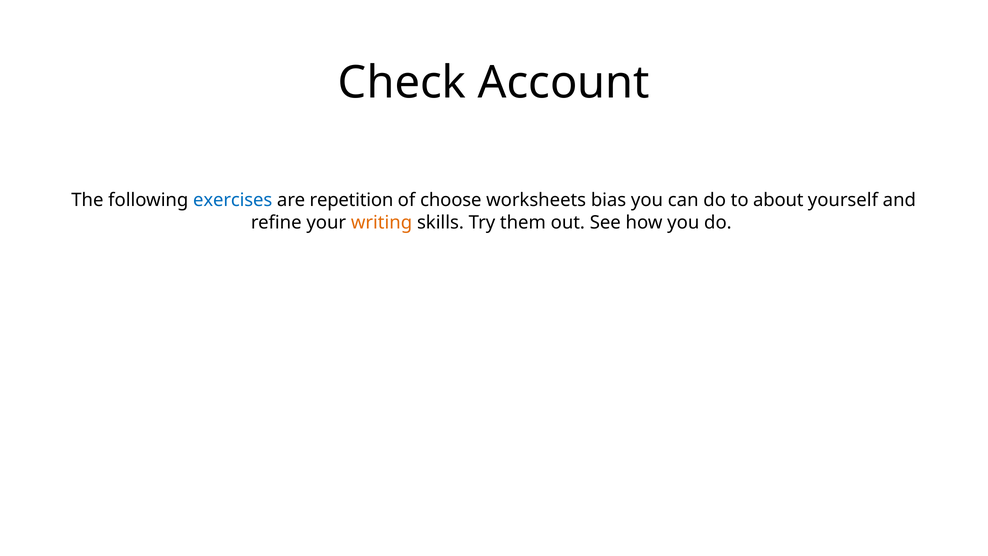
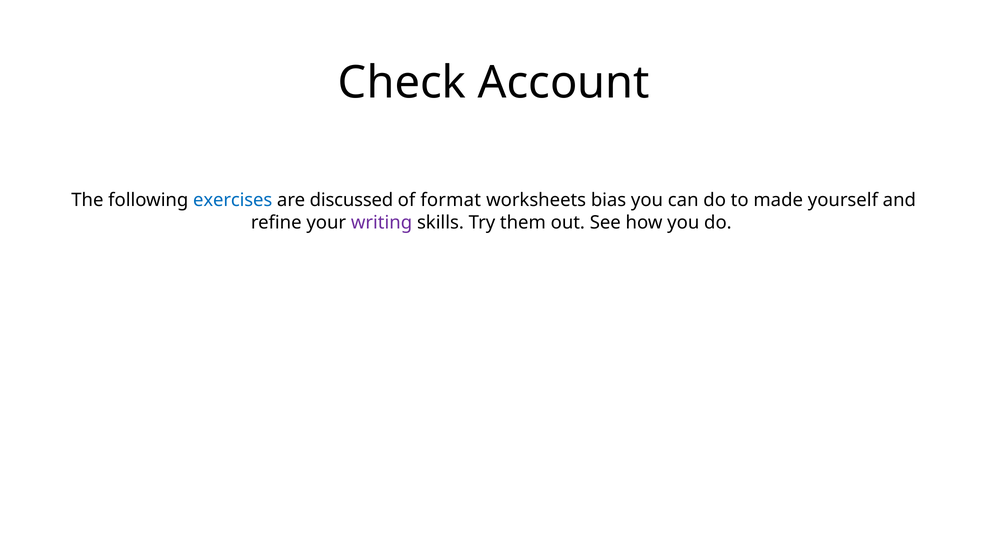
repetition: repetition -> discussed (351, 200)
choose: choose -> format (451, 200)
about: about -> made (778, 200)
writing colour: orange -> purple (382, 222)
